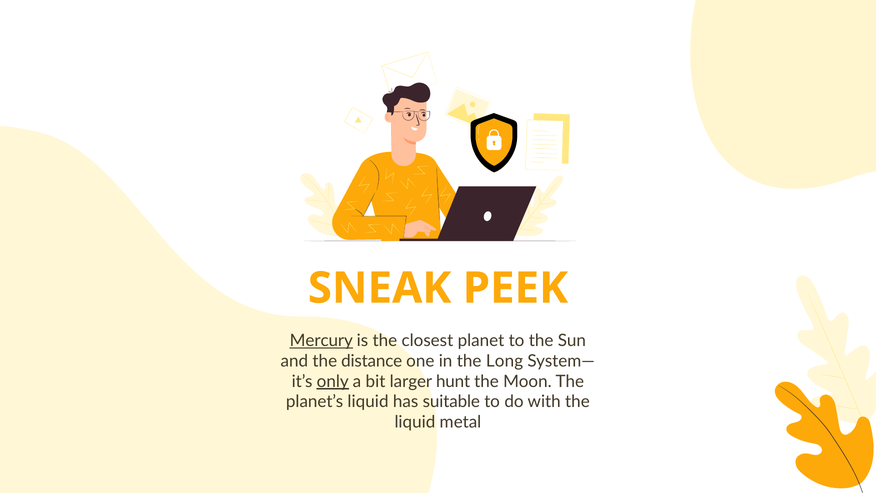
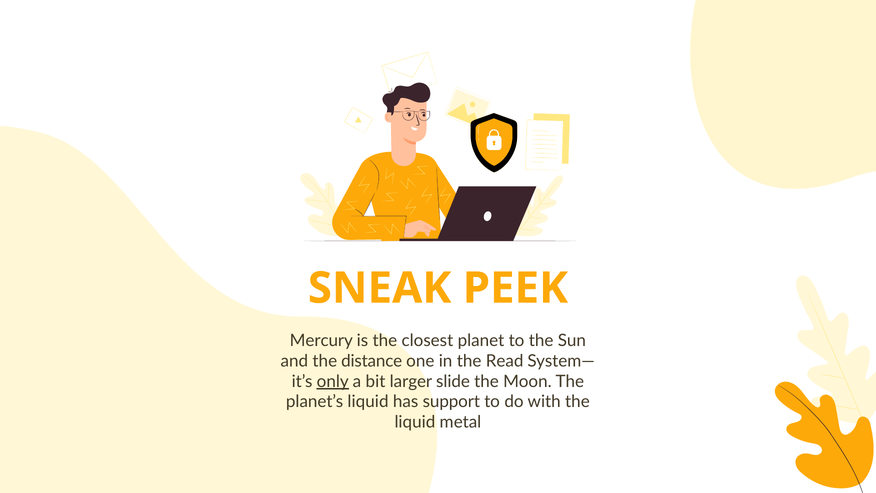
Mercury underline: present -> none (321, 340)
Long: Long -> Read (505, 361)
hunt: hunt -> slide (453, 381)
suitable: suitable -> support (451, 402)
